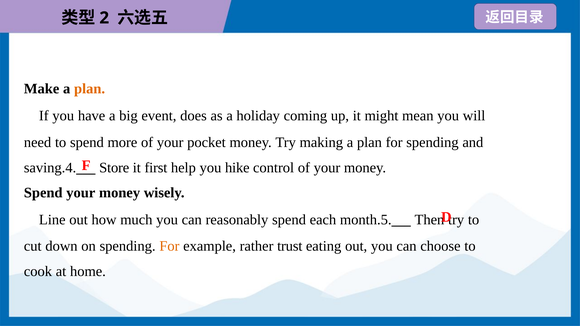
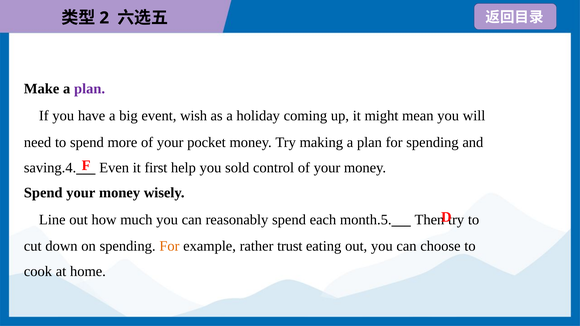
plan colour: orange -> purple (90, 89)
does: does -> wish (194, 116)
Store: Store -> Even (114, 168)
hike: hike -> sold (237, 168)
